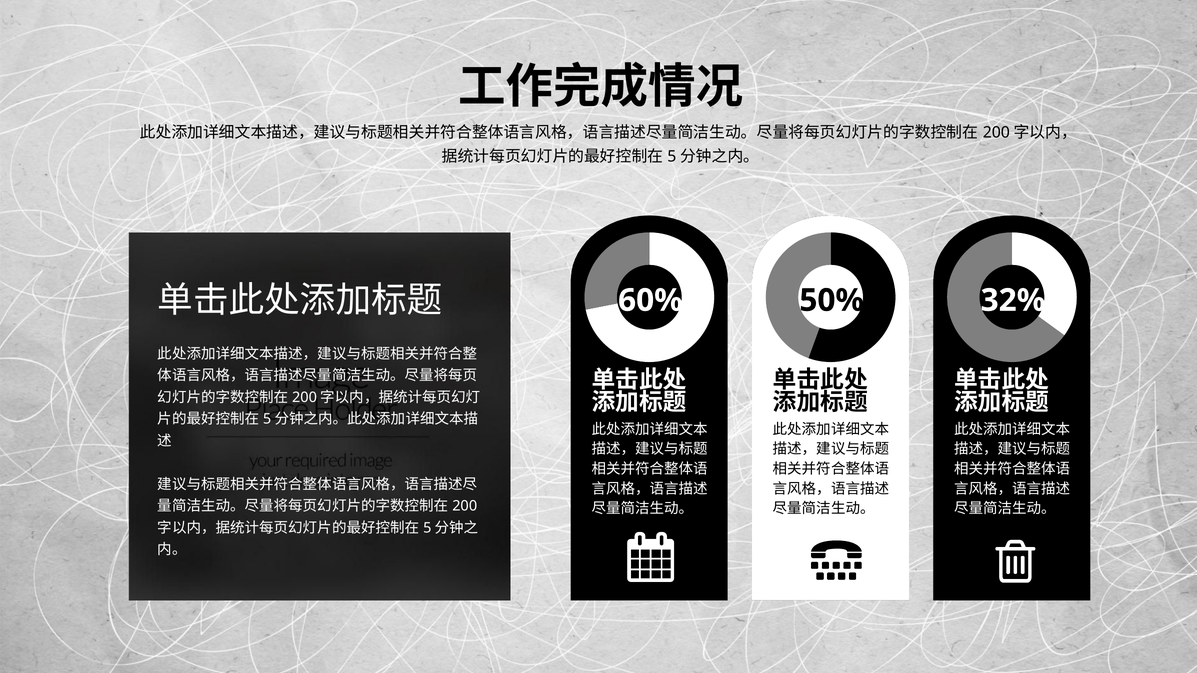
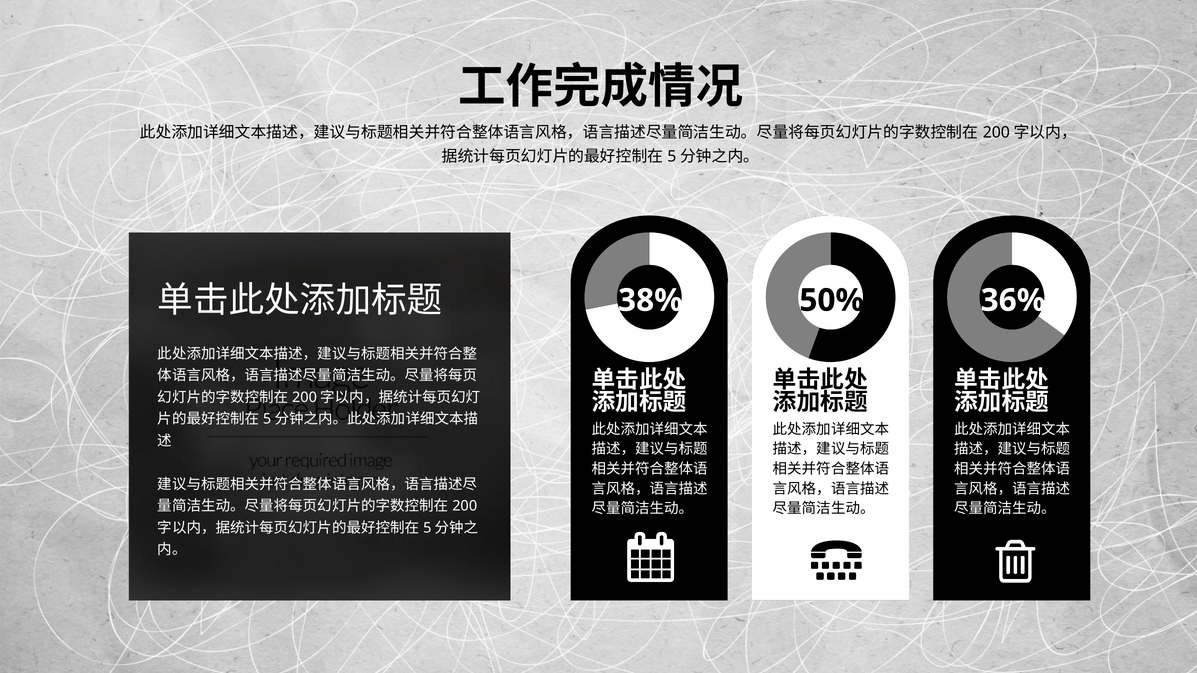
32%: 32% -> 36% (1013, 300)
60%: 60% -> 38% (650, 300)
